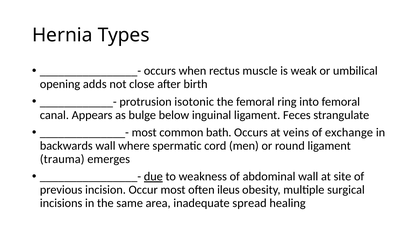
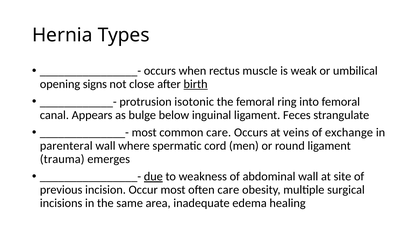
adds: adds -> signs (95, 84)
birth underline: none -> present (196, 84)
common bath: bath -> care (219, 133)
backwards: backwards -> parenteral (66, 146)
often ileus: ileus -> care (228, 190)
spread: spread -> edema (250, 203)
